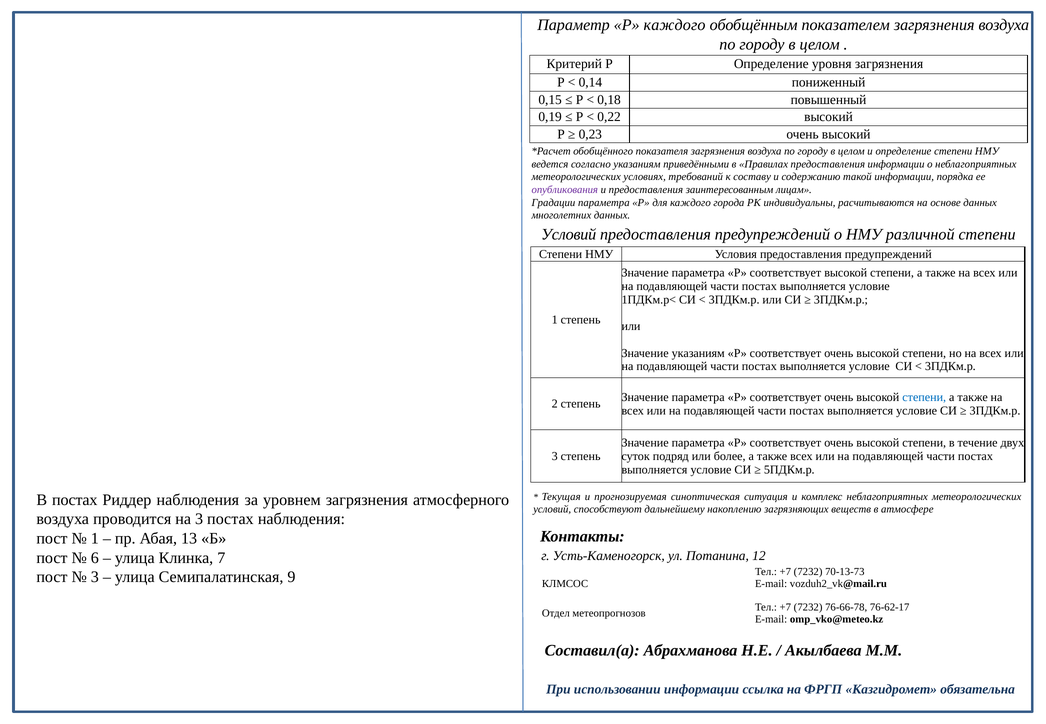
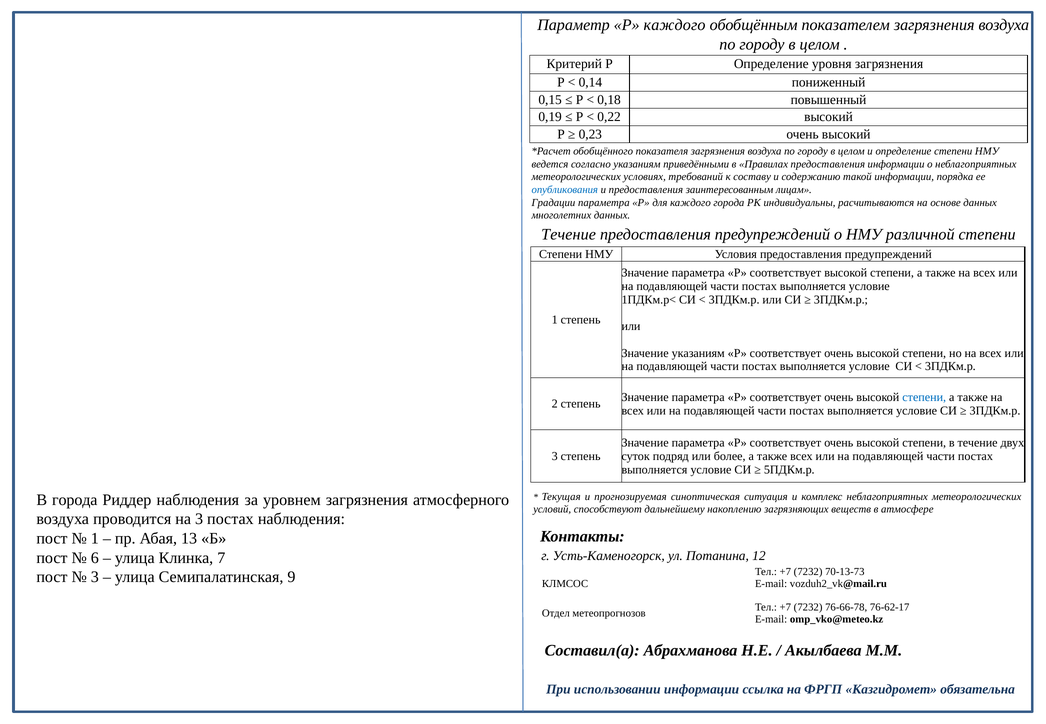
опубликования colour: purple -> blue (565, 190)
Условий: Условий -> Течение (569, 234)
В постах: постах -> города (75, 500)
